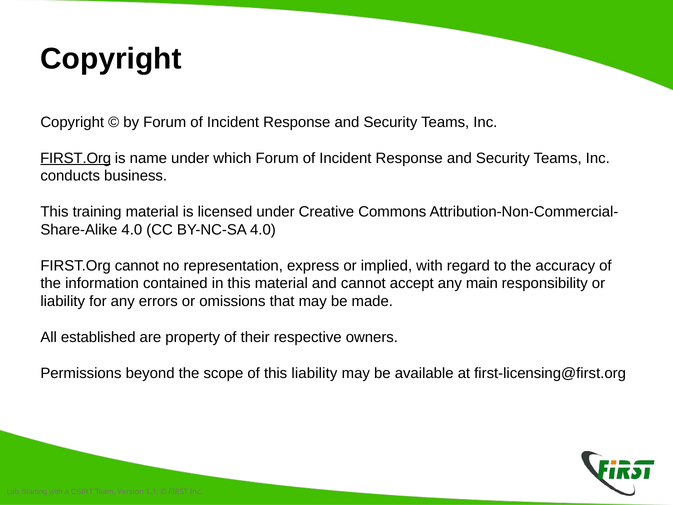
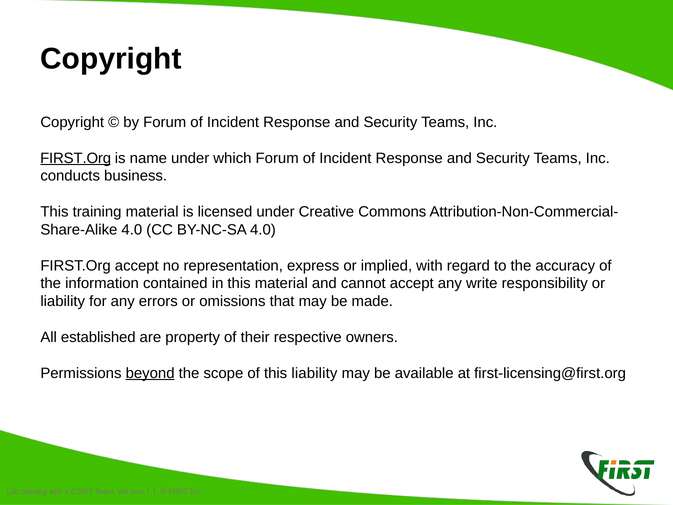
FIRST.Org cannot: cannot -> accept (137, 265)
main: main -> write (482, 283)
beyond underline: none -> present (150, 373)
